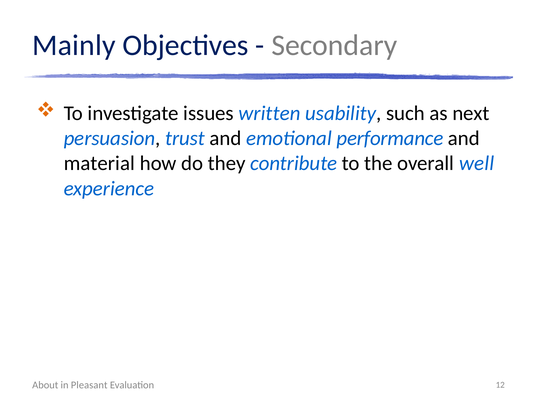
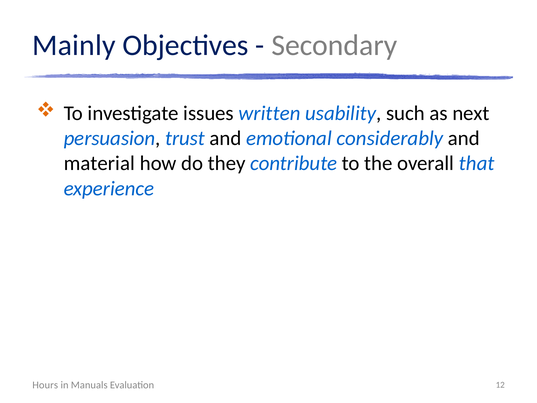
performance: performance -> considerably (390, 138)
well: well -> that (477, 163)
About: About -> Hours (45, 385)
Pleasant: Pleasant -> Manuals (89, 385)
